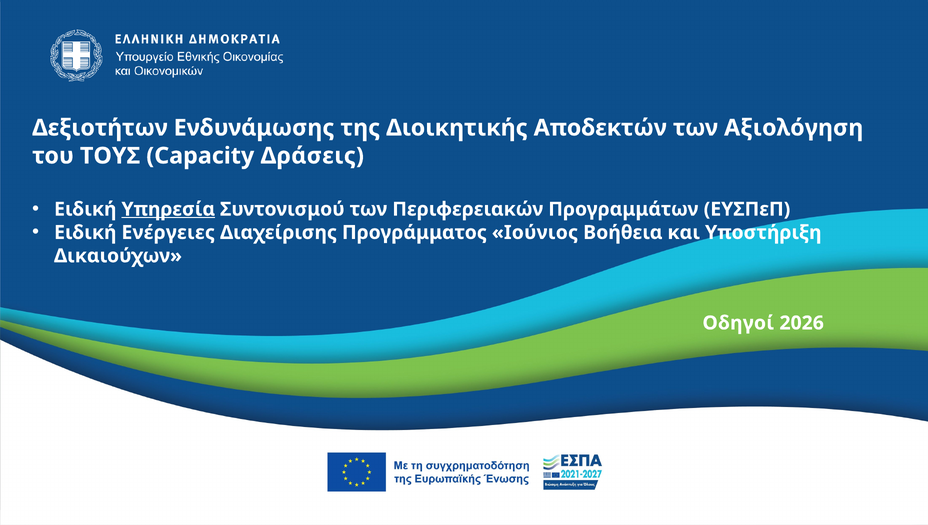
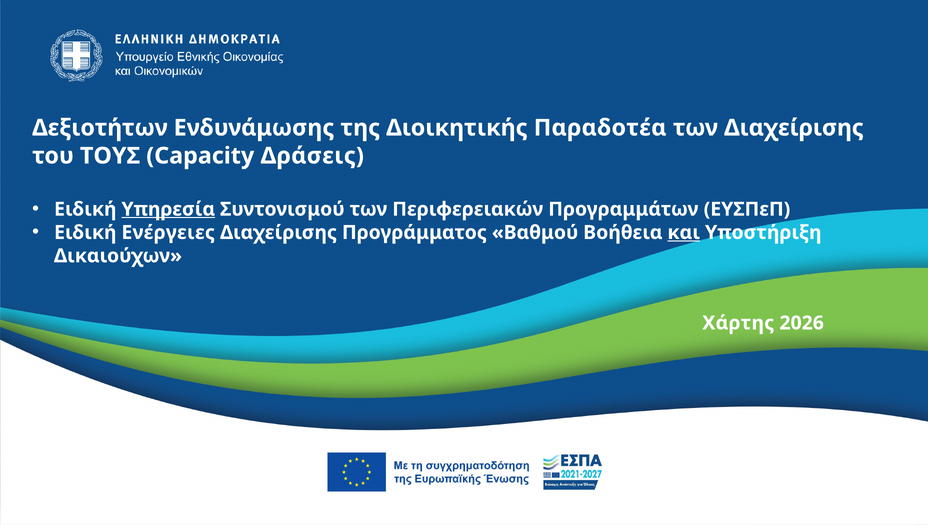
Αποδεκτών: Αποδεκτών -> Παραδοτέα (600, 128)
των Αξιολόγηση: Αξιολόγηση -> Διαχείρισης (794, 128)
Ιούνιος: Ιούνιος -> Βαθμού (535, 233)
και underline: none -> present (684, 233)
Οδηγοί: Οδηγοί -> Χάρτης (738, 323)
